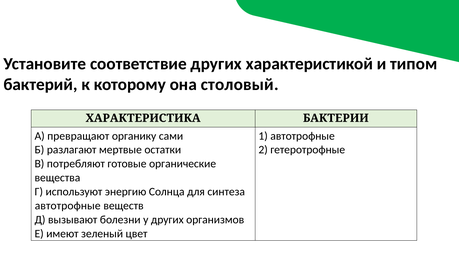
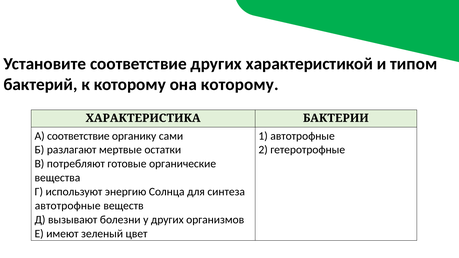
она столовый: столовый -> которому (240, 85)
А превращают: превращают -> соответствие (78, 136)
